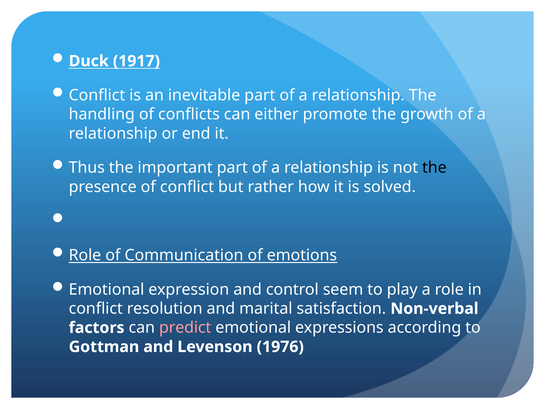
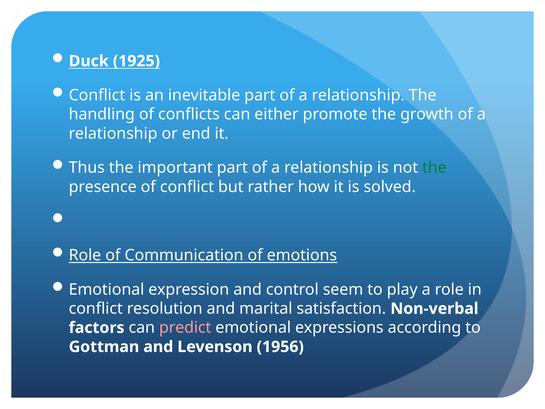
1917: 1917 -> 1925 (136, 61)
the colour: black -> green (434, 168)
1976: 1976 -> 1956 (280, 347)
